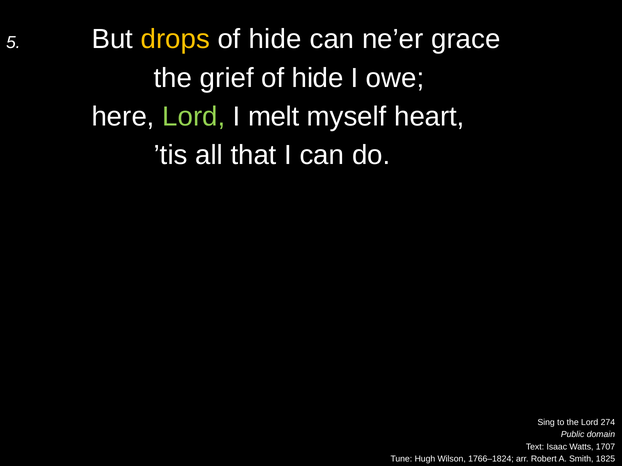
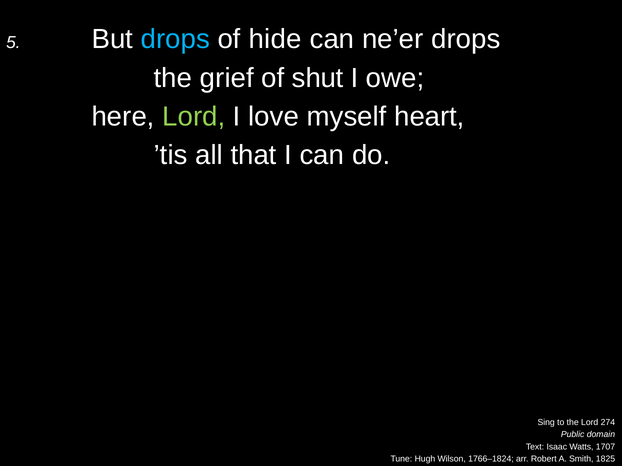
drops colour: yellow -> light blue (175, 39)
ne’er grace: grace -> drops (466, 39)
hide: hide -> shut (318, 78)
melt: melt -> love (274, 117)
